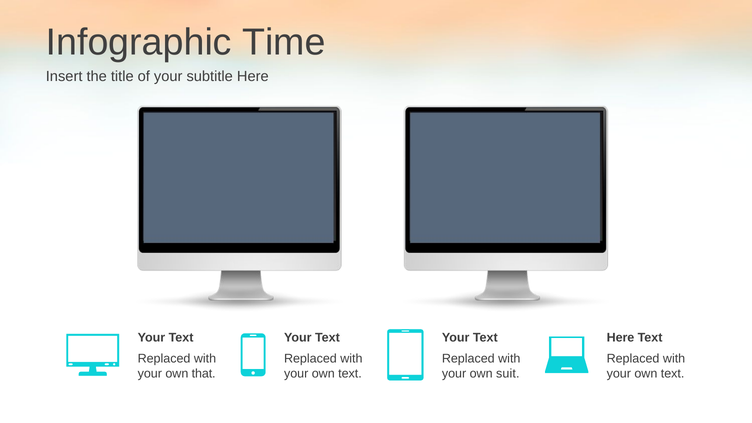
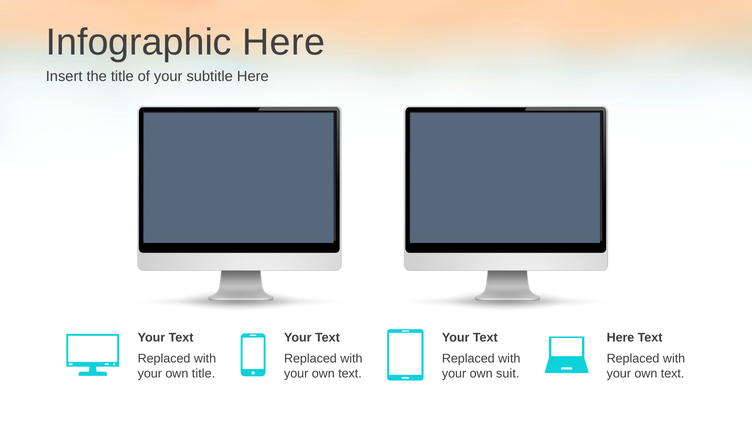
Infographic Time: Time -> Here (284, 42)
own that: that -> title (204, 374)
